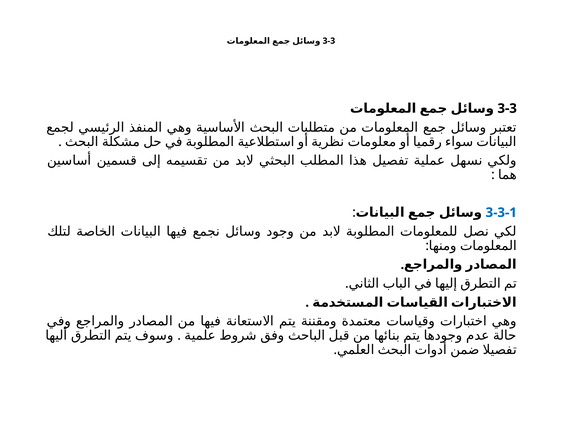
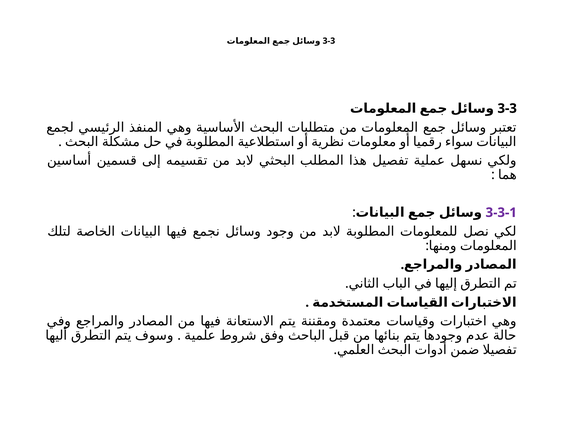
3-3-1 colour: blue -> purple (501, 212)
